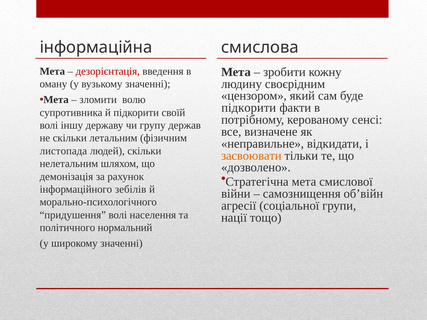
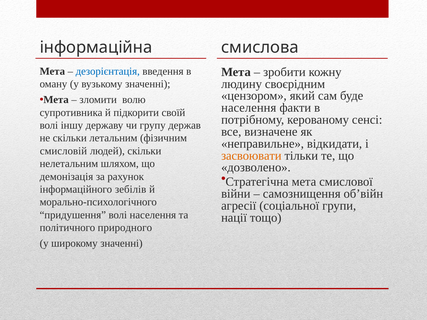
дезорієнтація colour: red -> blue (108, 71)
підкорити: підкорити -> населення (249, 108)
листопада: листопада -> смисловій (63, 151)
нормальний: нормальний -> природного (125, 228)
